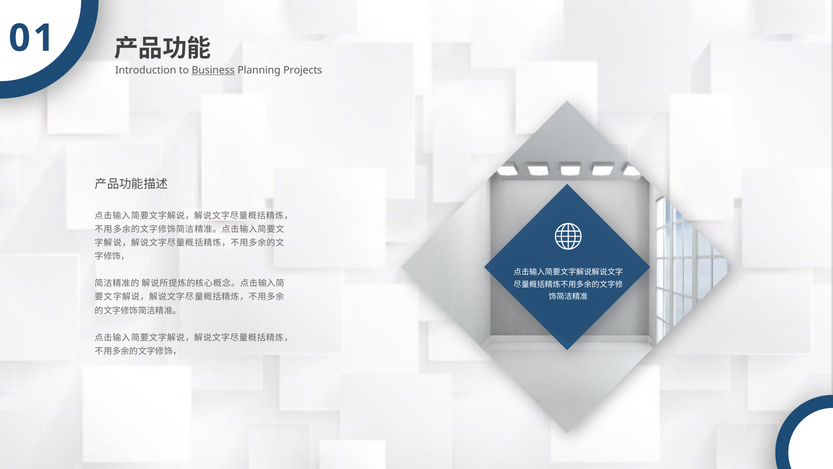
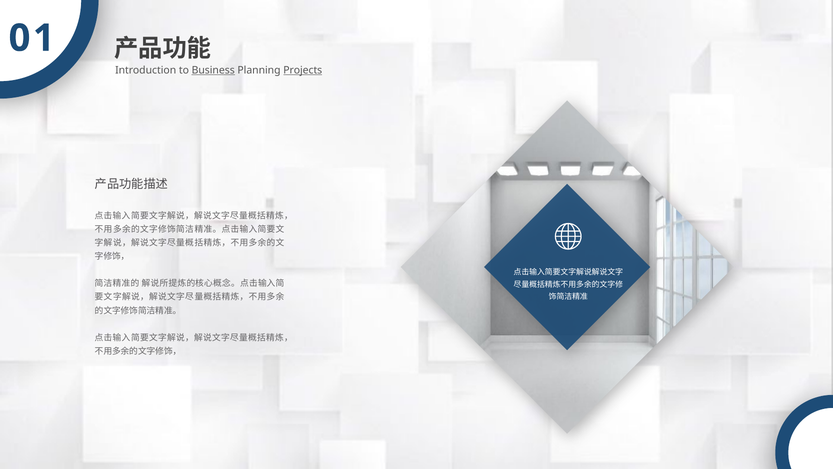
Projects underline: none -> present (303, 70)
